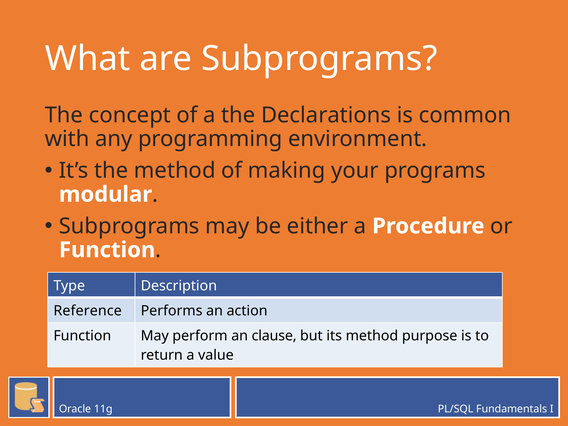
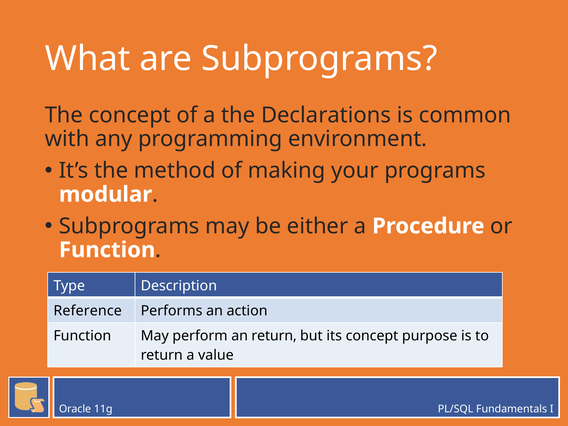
an clause: clause -> return (274, 336)
its method: method -> concept (372, 336)
